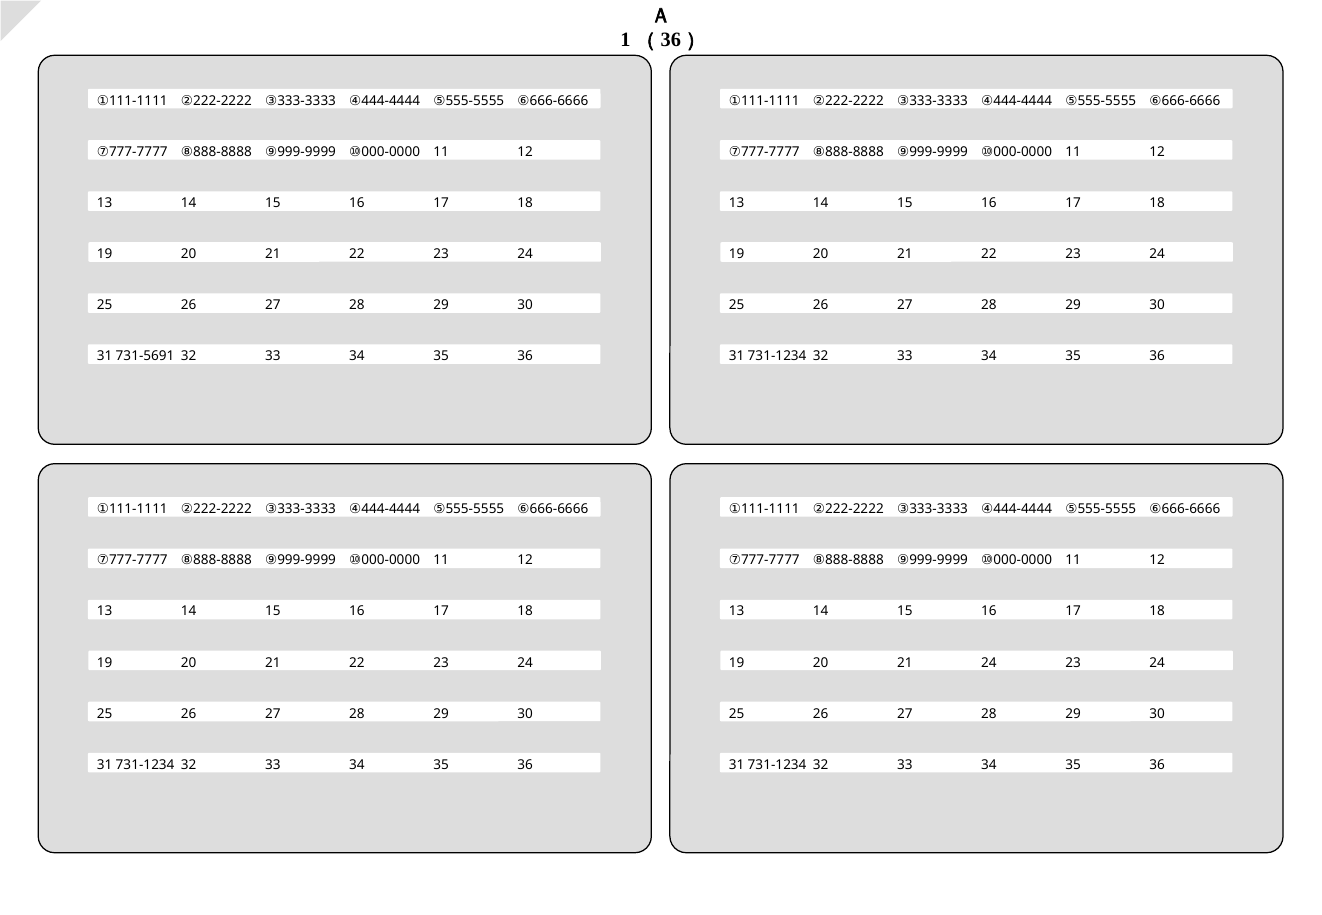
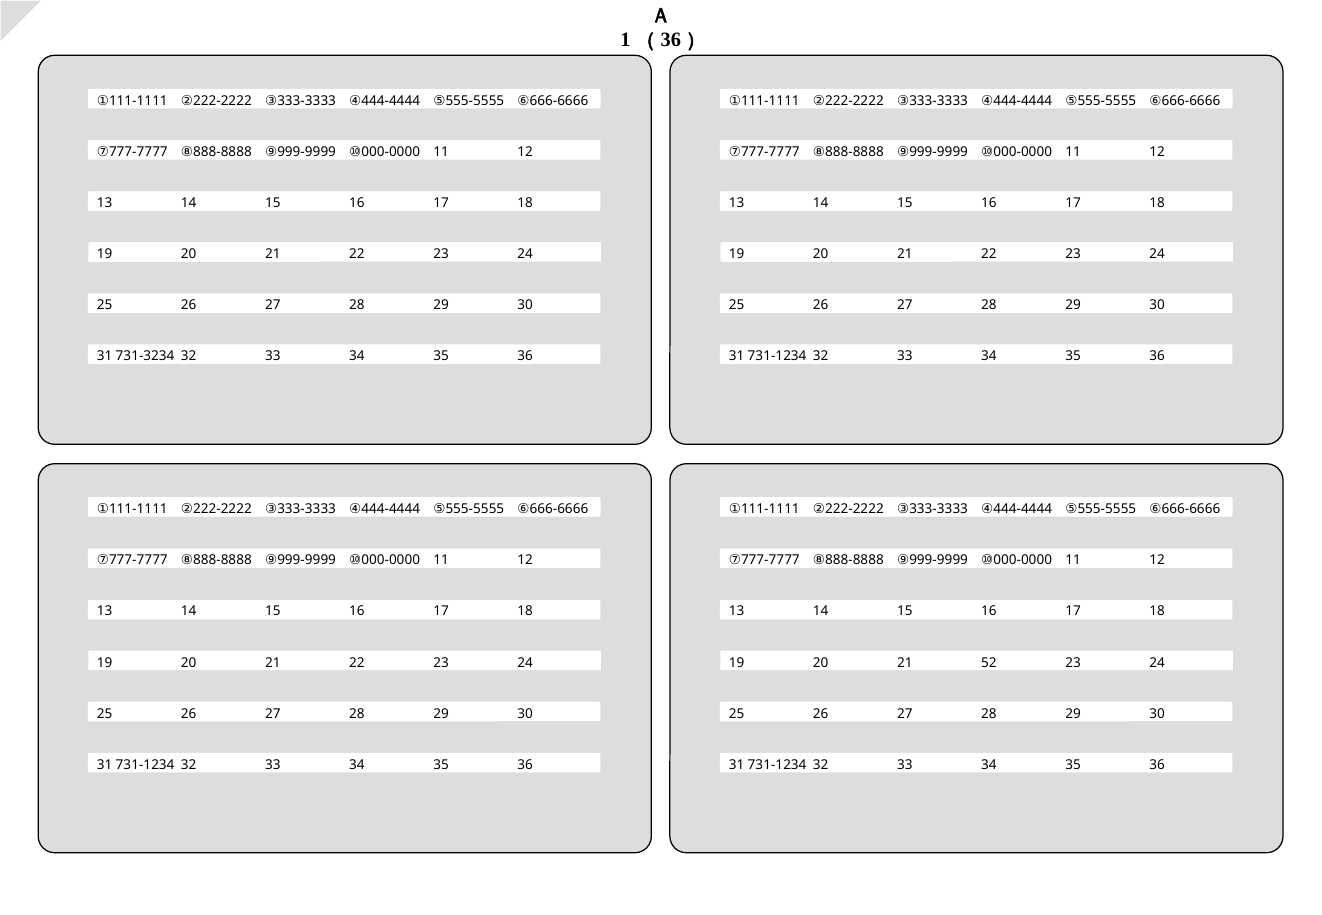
731-5691: 731-5691 -> 731-3234 (145, 356)
21 24: 24 -> 52 (989, 663)
